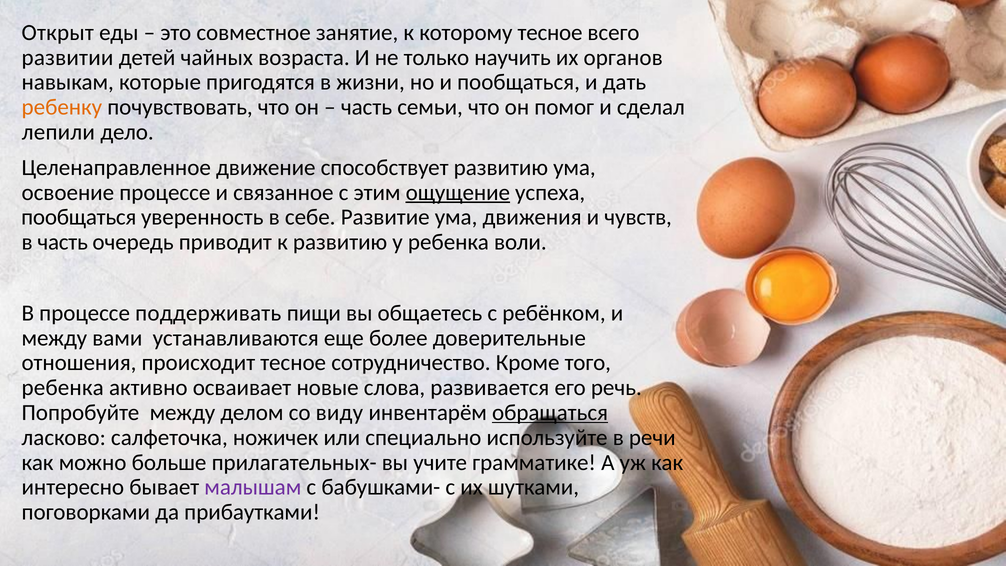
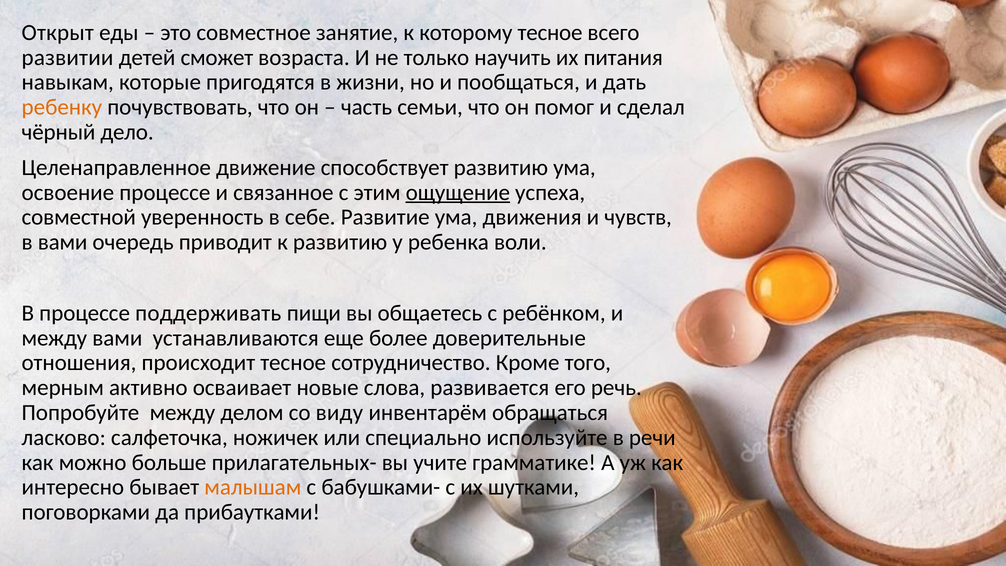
чайных: чайных -> сможет (217, 57)
органов: органов -> питания (623, 57)
лепили: лепили -> чёрный (59, 132)
пообщаться: пообщаться -> совместной (79, 217)
в часть: часть -> вами (63, 242)
ребенка: ребенка -> мерным (63, 388)
обращаться underline: present -> none (550, 413)
малышам colour: purple -> orange (253, 487)
